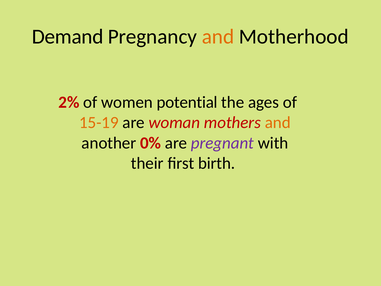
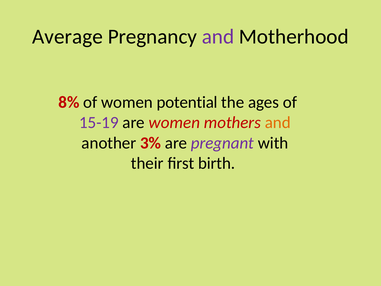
Demand: Demand -> Average (67, 37)
and colour: orange -> purple (218, 37)
2%: 2% -> 8% (69, 102)
15-19 colour: orange -> purple (99, 122)
are woman: woman -> women (174, 122)
0%: 0% -> 3% (151, 143)
